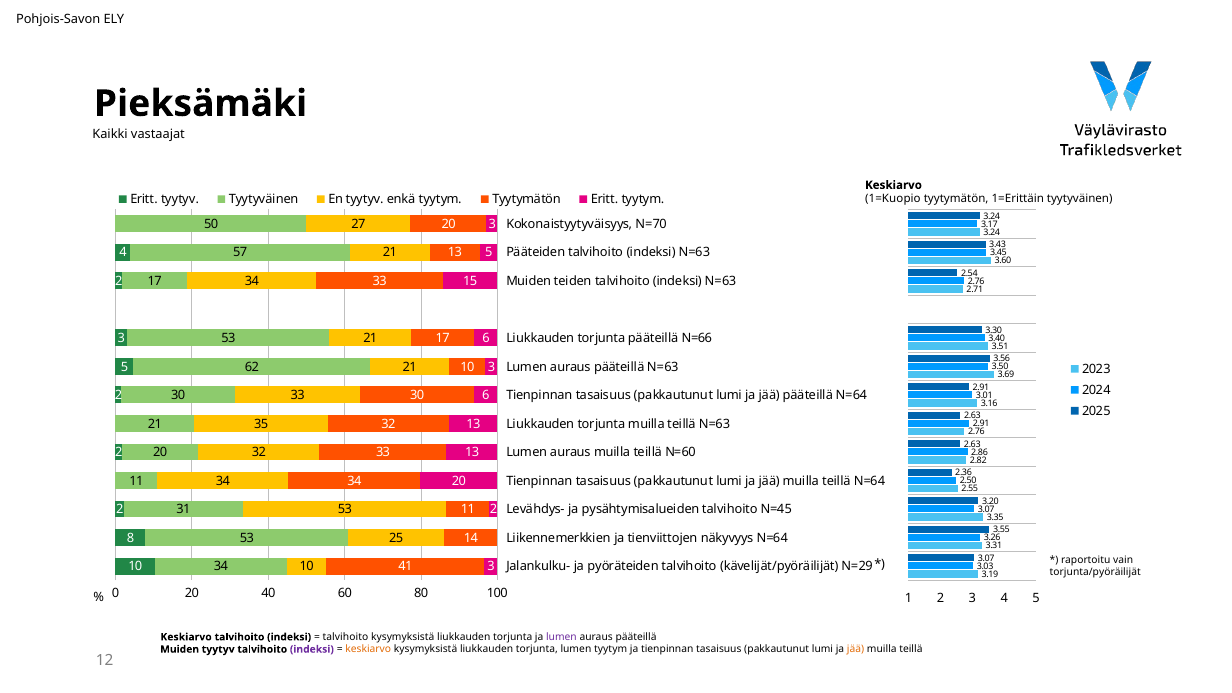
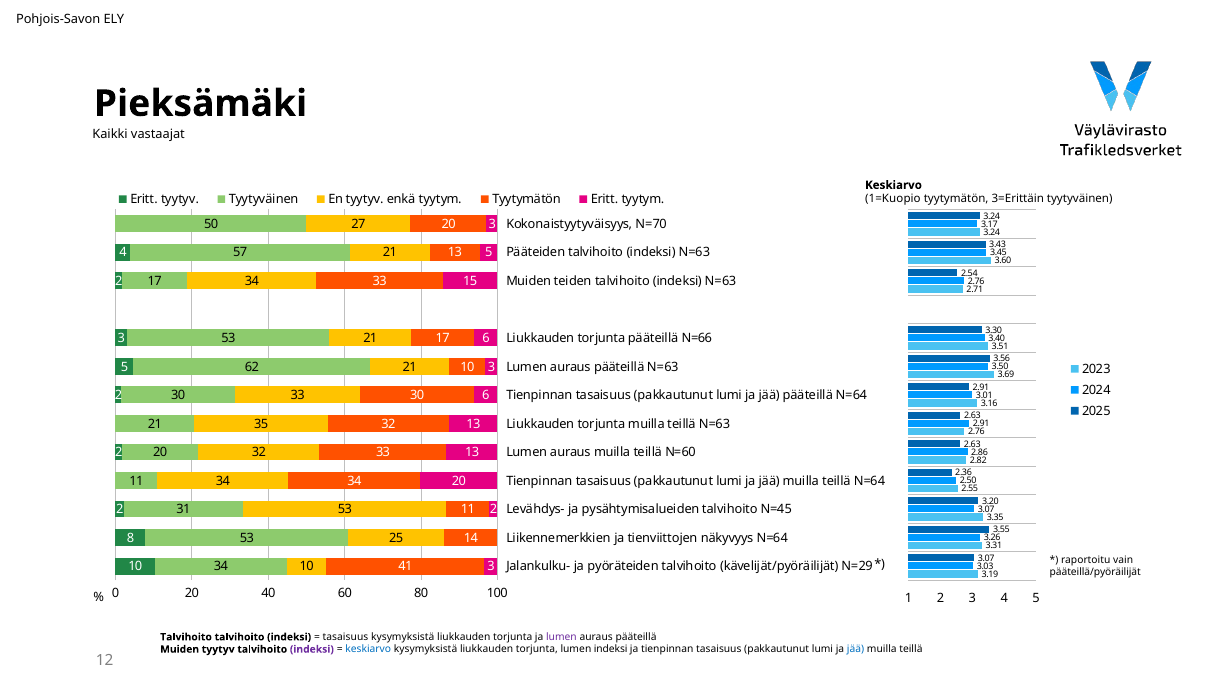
1=Erittäin: 1=Erittäin -> 3=Erittäin (1018, 199)
torjunta/pyöräilijät: torjunta/pyöräilijät -> pääteillä/pyöräilijät (1095, 572)
Keskiarvo: Keskiarvo -> Talvihoito (186, 637)
talvihoito: talvihoito -> tasaisuus (345, 637)
keskiarvo colour: orange -> blue (368, 649)
lumen tyytym: tyytym -> indeksi (611, 649)
jää colour: orange -> blue (856, 649)
